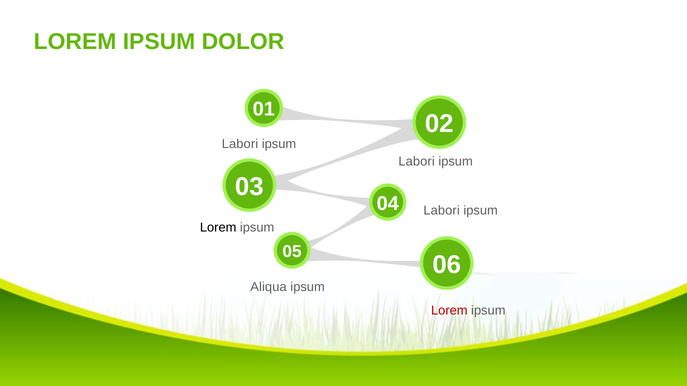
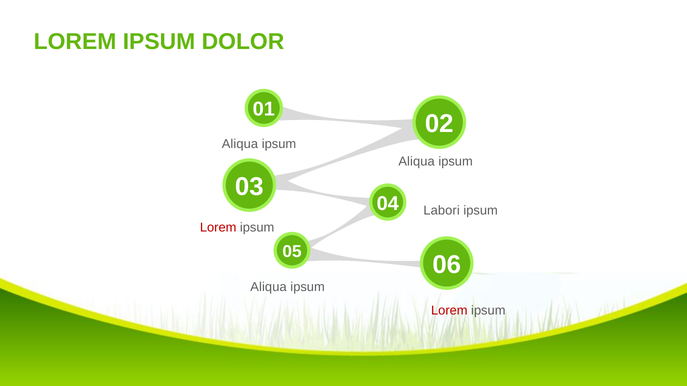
Labori: Labori -> Aliqua (240, 144)
Labori: Labori -> Aliqua (417, 162)
Lorem colour: black -> red (218, 228)
